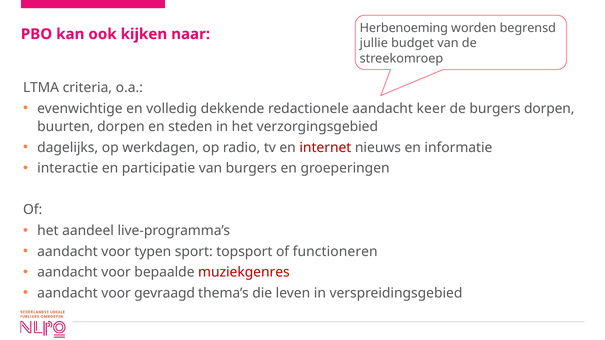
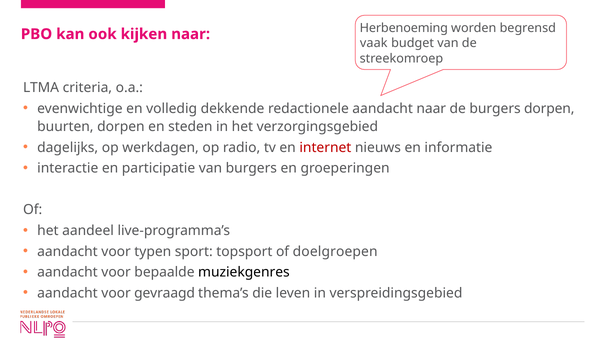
jullie: jullie -> vaak (374, 43)
aandacht keer: keer -> naar (431, 109)
functioneren: functioneren -> doelgroepen (335, 252)
muziekgenres colour: red -> black (244, 273)
